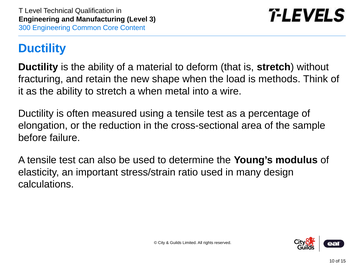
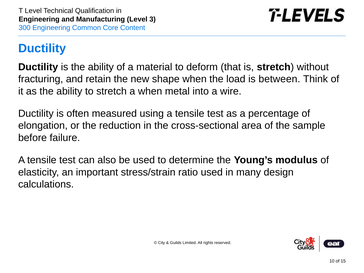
methods: methods -> between (279, 79)
